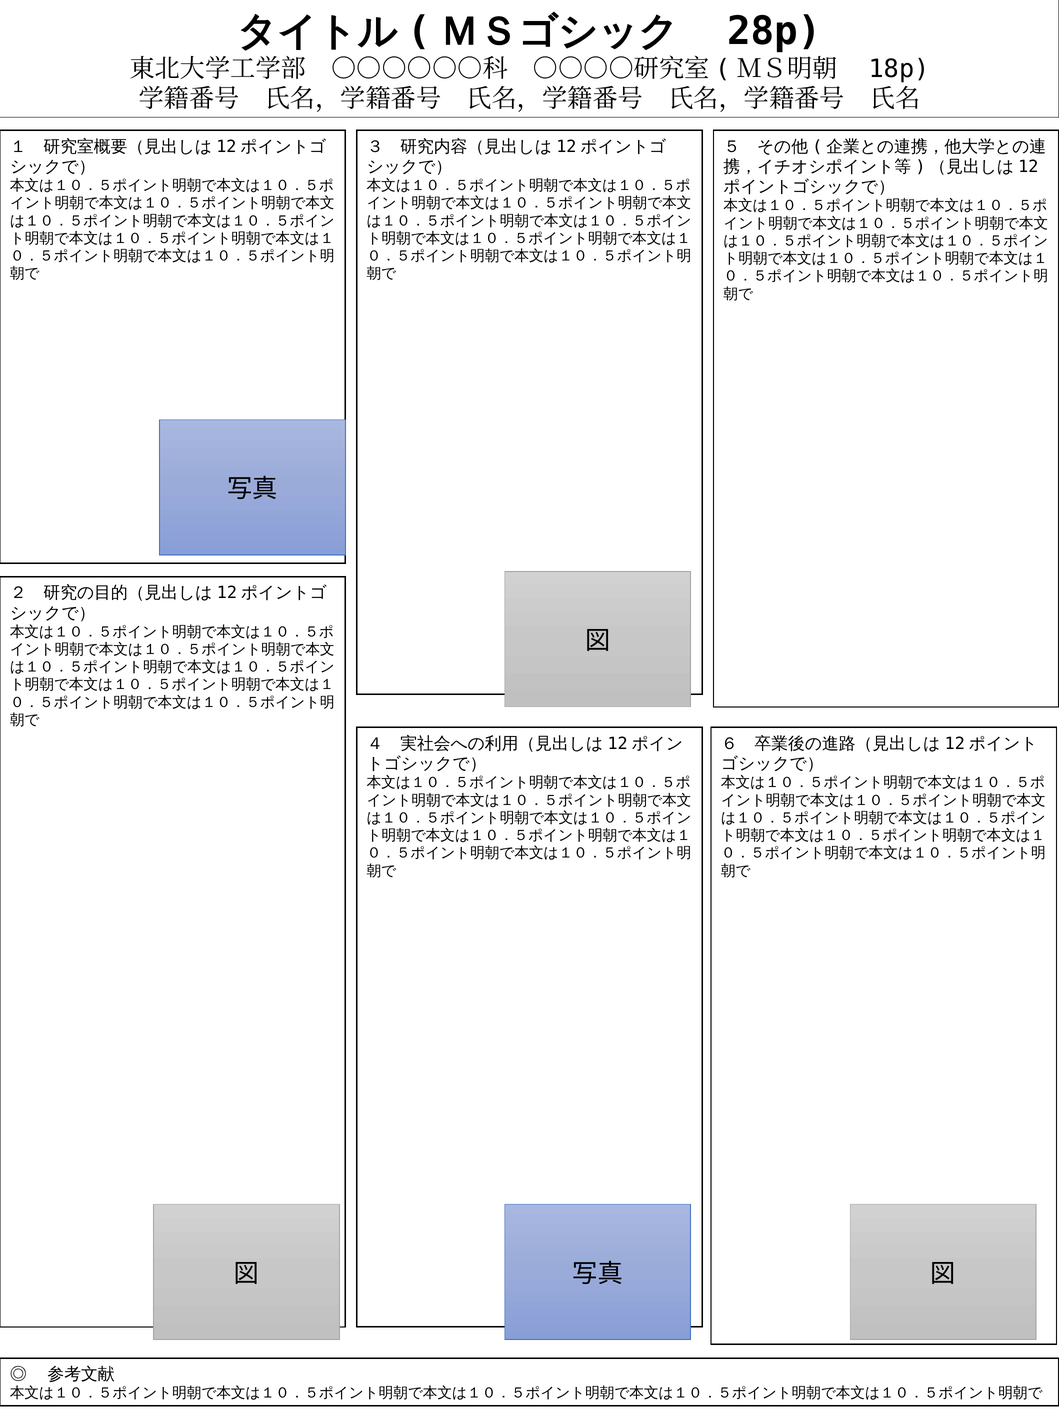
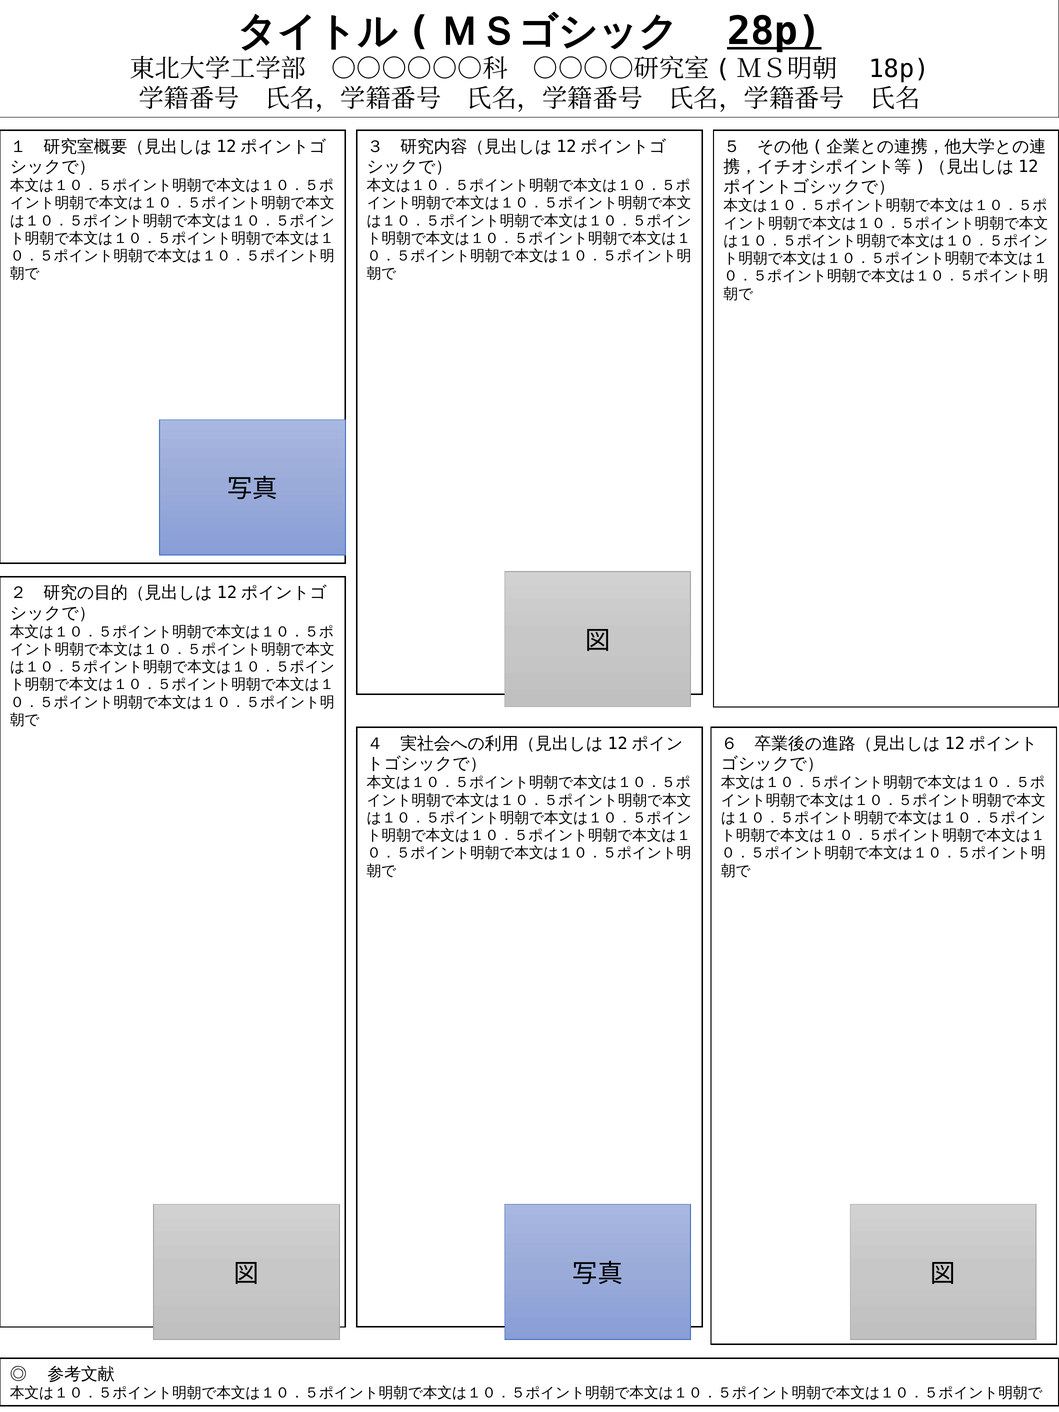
28p underline: none -> present (774, 31)
